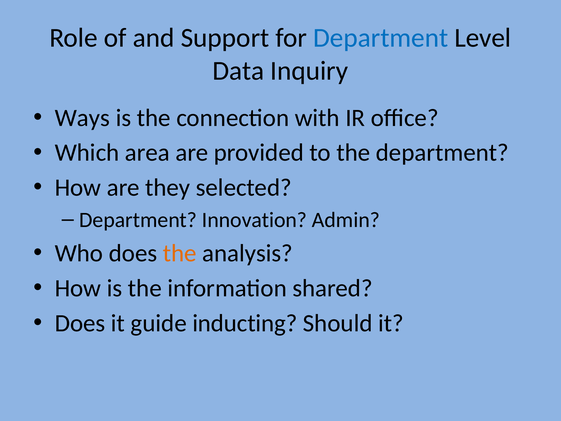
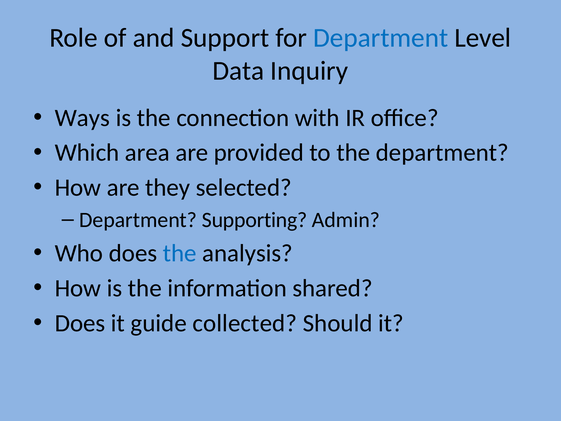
Innovation: Innovation -> Supporting (255, 220)
the colour: orange -> blue (180, 253)
inducting: inducting -> collected (245, 323)
